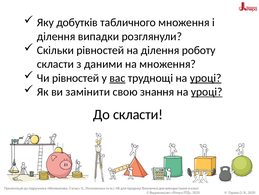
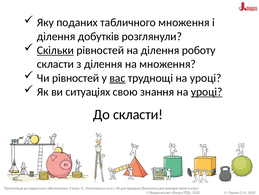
добутків: добутків -> поданих (77, 22)
випадки: випадки -> добутків (99, 36)
Скільки underline: none -> present (55, 50)
з даними: даними -> ділення (103, 64)
уроці underline: present -> none (206, 78)
замінити: замінити -> ситуаціях (88, 92)
